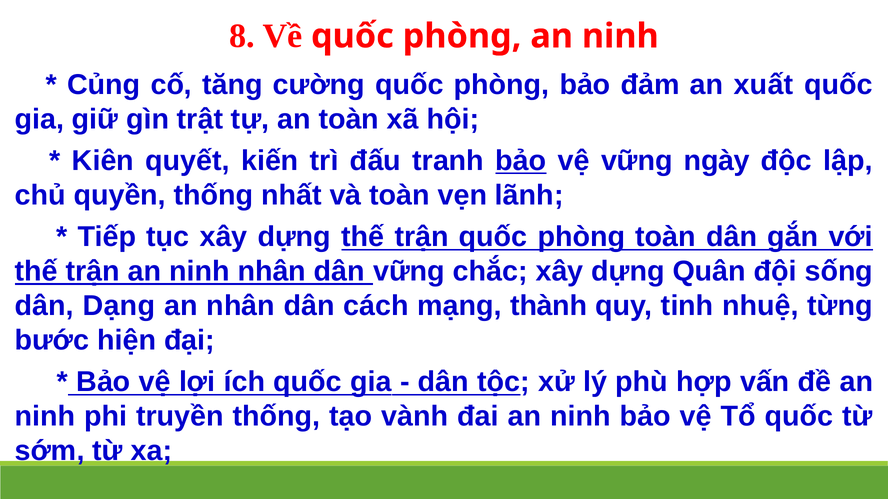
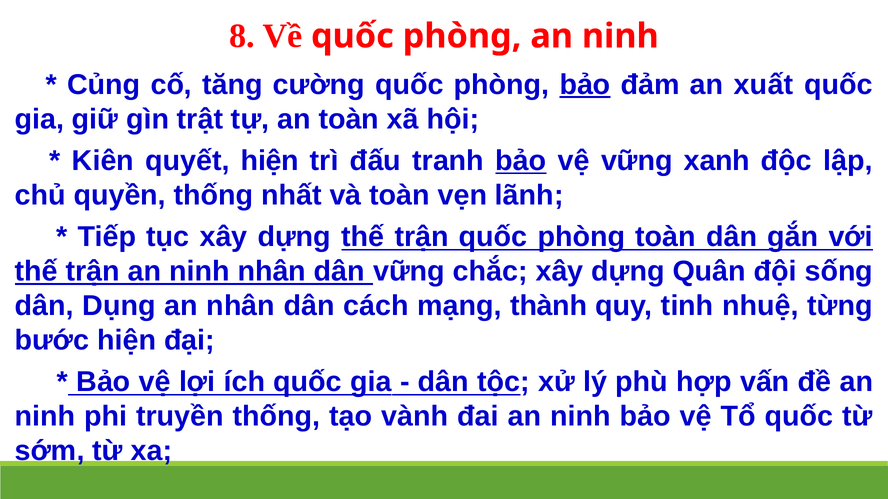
bảo underline: none -> present (585, 85)
quyết kiến: kiến -> hiện (270, 161)
ngày: ngày -> xanh (717, 161)
Dạng: Dạng -> Dụng (119, 306)
